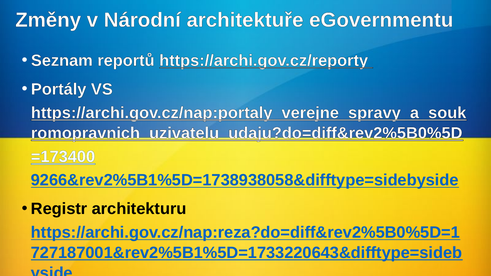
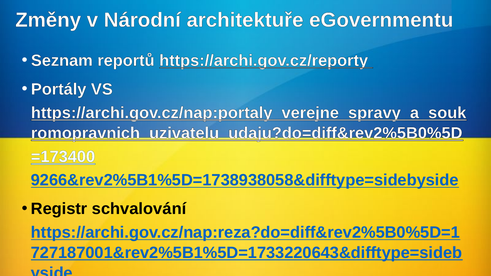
architekturu: architekturu -> schvalování (139, 209)
